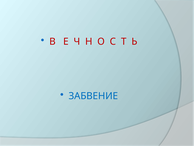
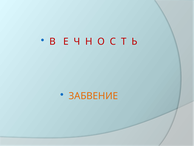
ЗАБВЕНИЕ colour: blue -> orange (93, 96)
